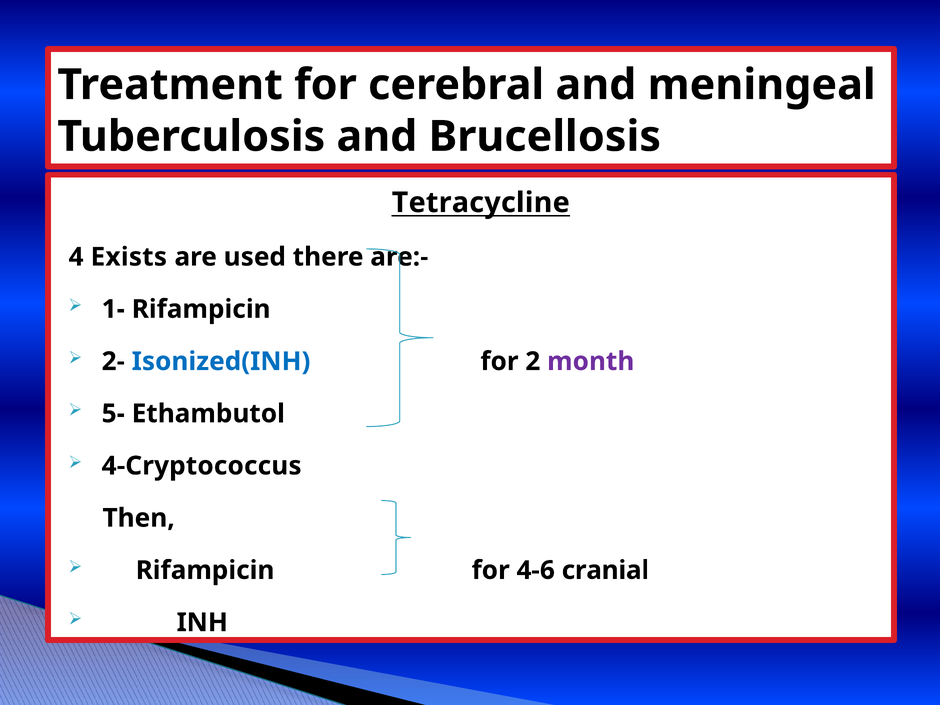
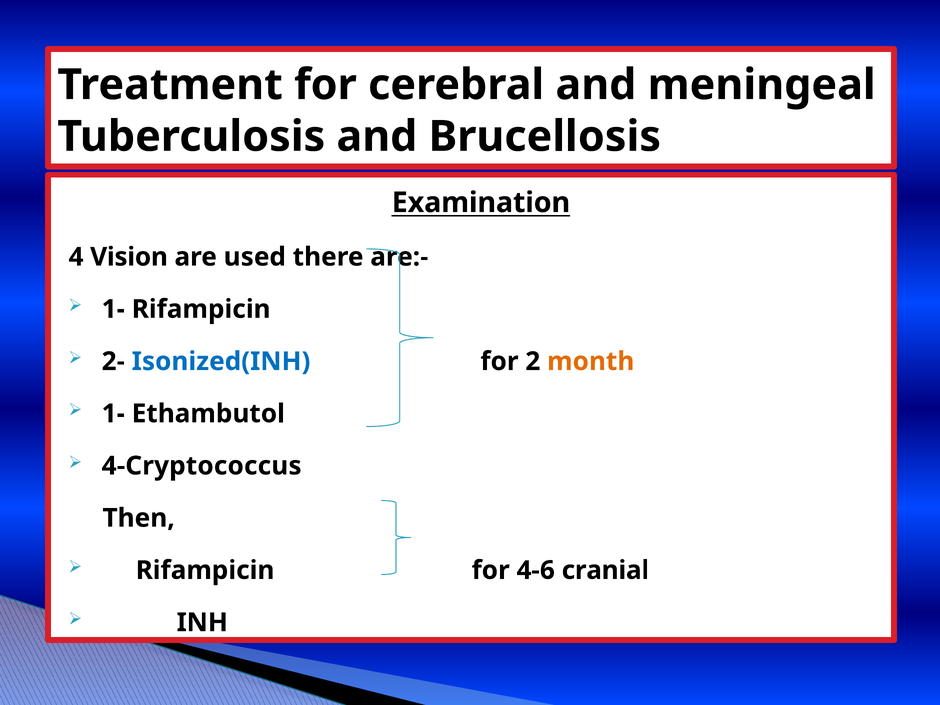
Tetracycline: Tetracycline -> Examination (481, 203)
Exists: Exists -> Vision (129, 257)
month colour: purple -> orange (591, 361)
5-: 5- -> 1- (113, 414)
